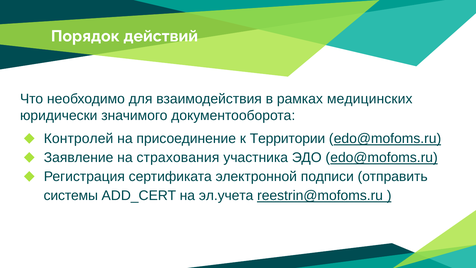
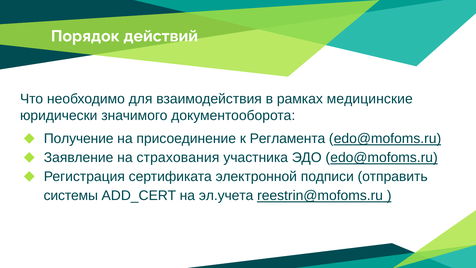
медицинских: медицинских -> медицинские (370, 99)
Контролей: Контролей -> Получение (79, 139)
Территории: Территории -> Регламента (287, 139)
